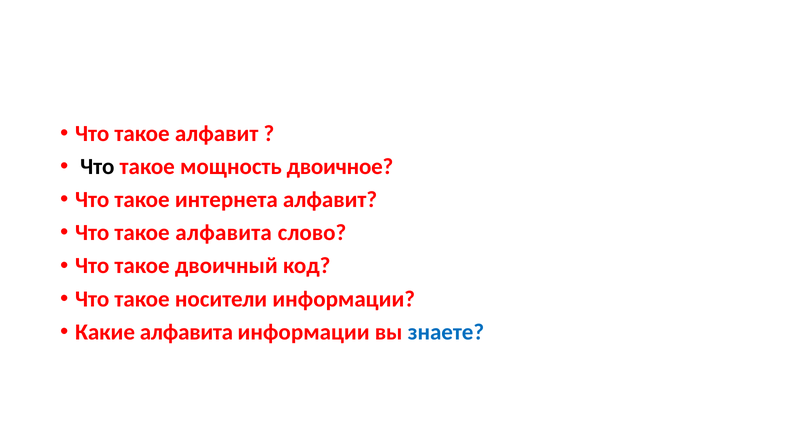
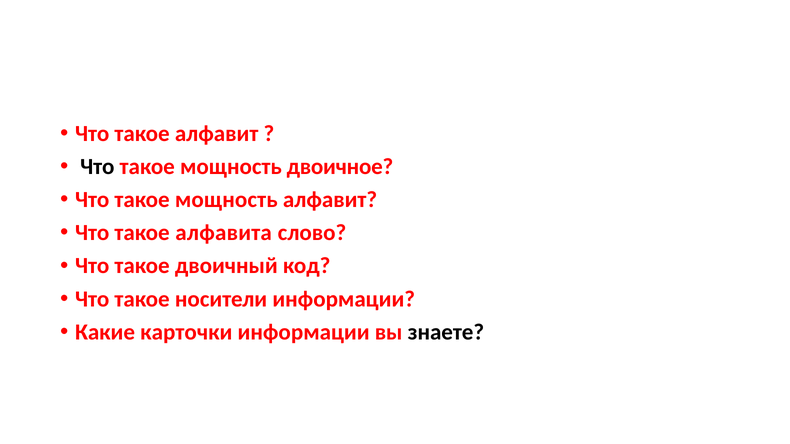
интернета: интернета -> мощность (226, 200)
Какие алфавита: алфавита -> карточки (186, 332)
знаете colour: blue -> black (446, 332)
